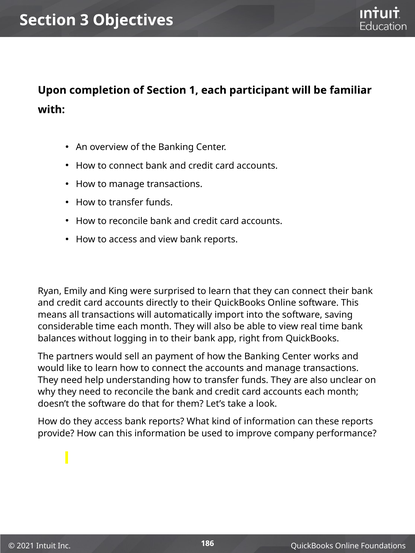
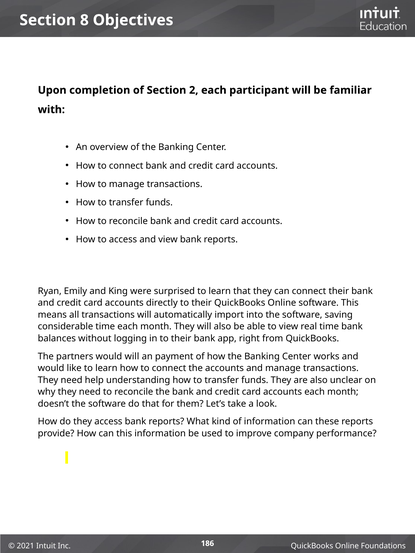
3: 3 -> 8 (84, 20)
1: 1 -> 2 (194, 90)
would sell: sell -> will (132, 357)
